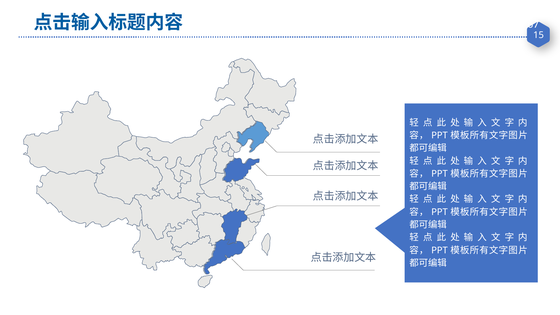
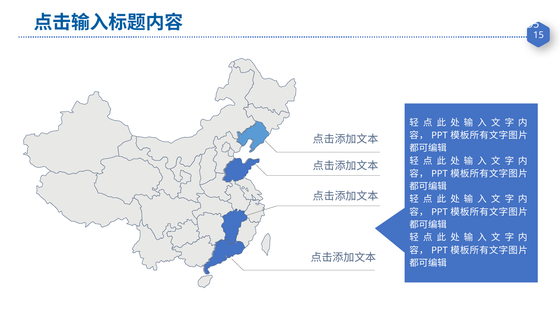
67: 67 -> 95 (533, 24)
